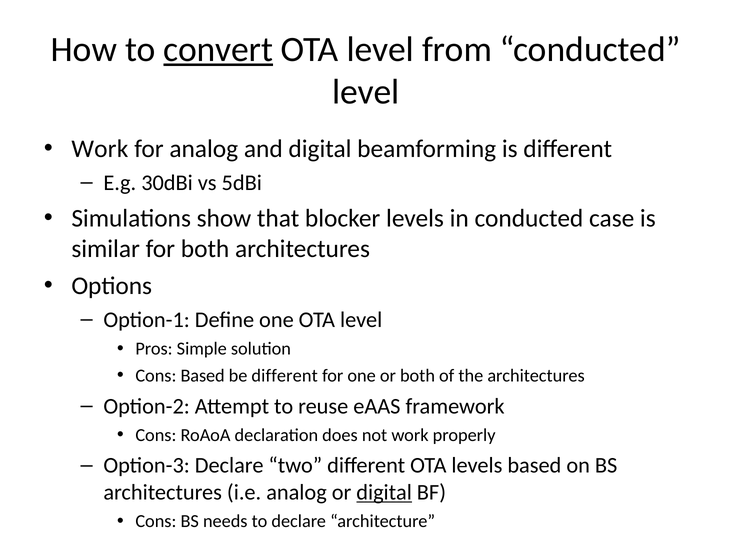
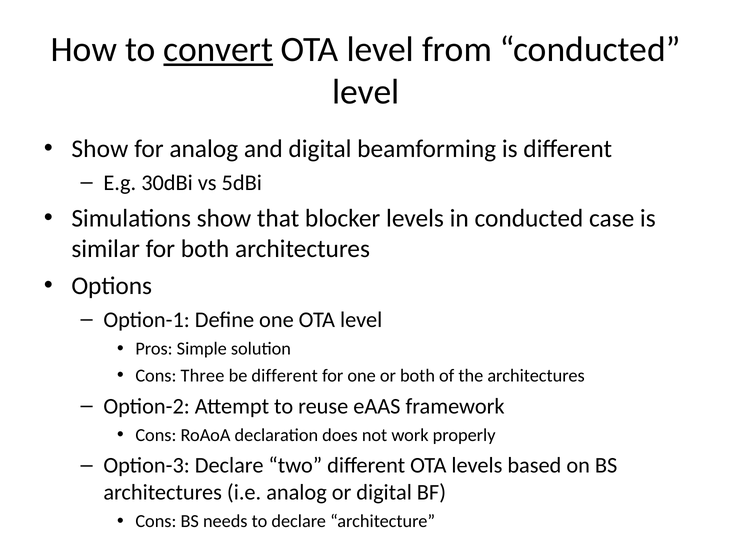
Work: Work -> Show (100, 149)
Cons Based: Based -> Three (202, 376)
digital underline: present -> none (384, 492)
